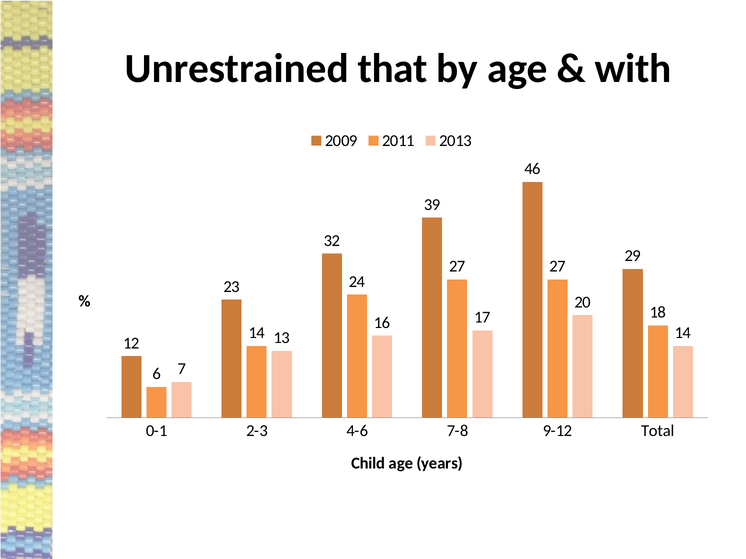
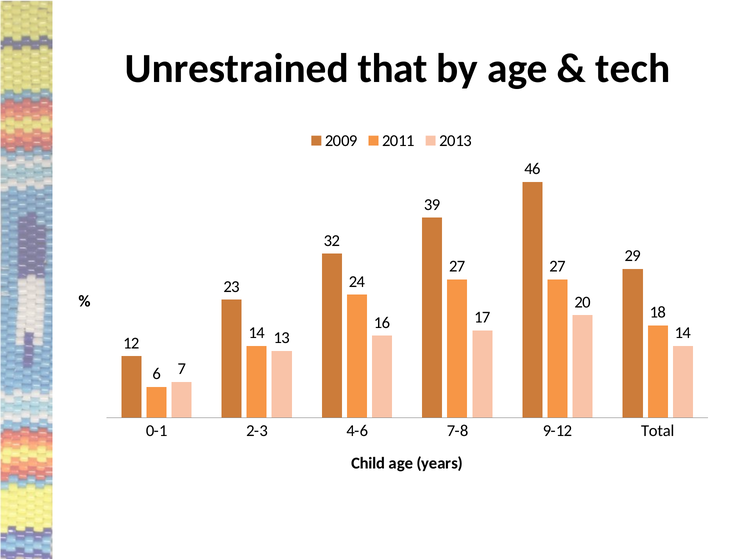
with: with -> tech (633, 69)
